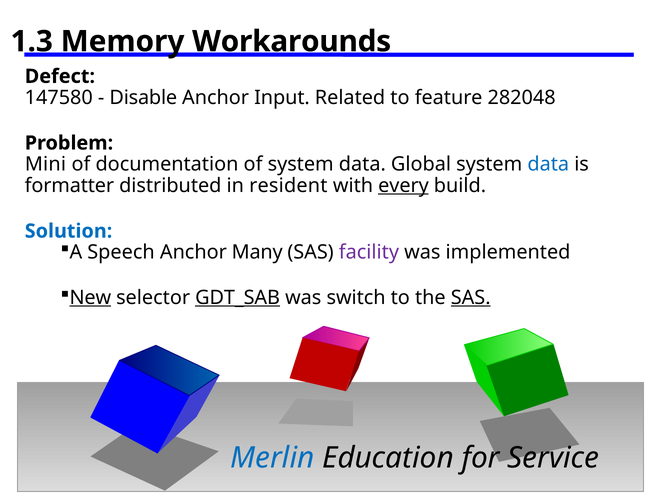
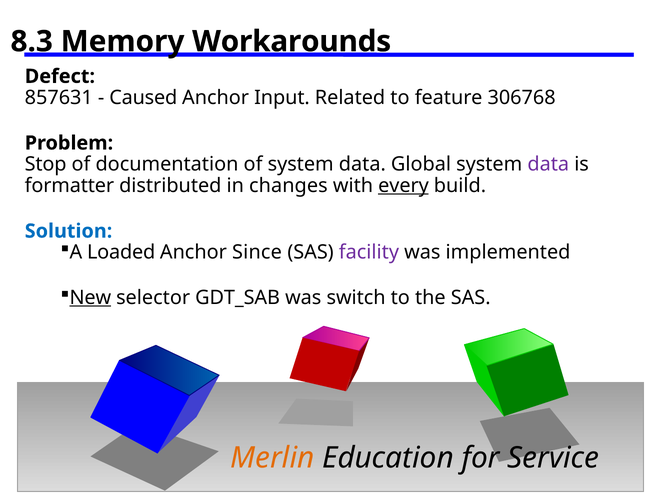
1.3: 1.3 -> 8.3 (32, 41)
147580: 147580 -> 857631 (59, 98)
Disable: Disable -> Caused (143, 98)
282048: 282048 -> 306768 (522, 98)
Mini: Mini -> Stop (46, 164)
data colour: blue -> purple (548, 164)
resident: resident -> changes (288, 186)
Speech: Speech -> Loaded (121, 252)
Many: Many -> Since (257, 252)
GDT_SAB underline: present -> none (238, 298)
SAS underline: present -> none (471, 298)
Merlin colour: blue -> orange (272, 458)
